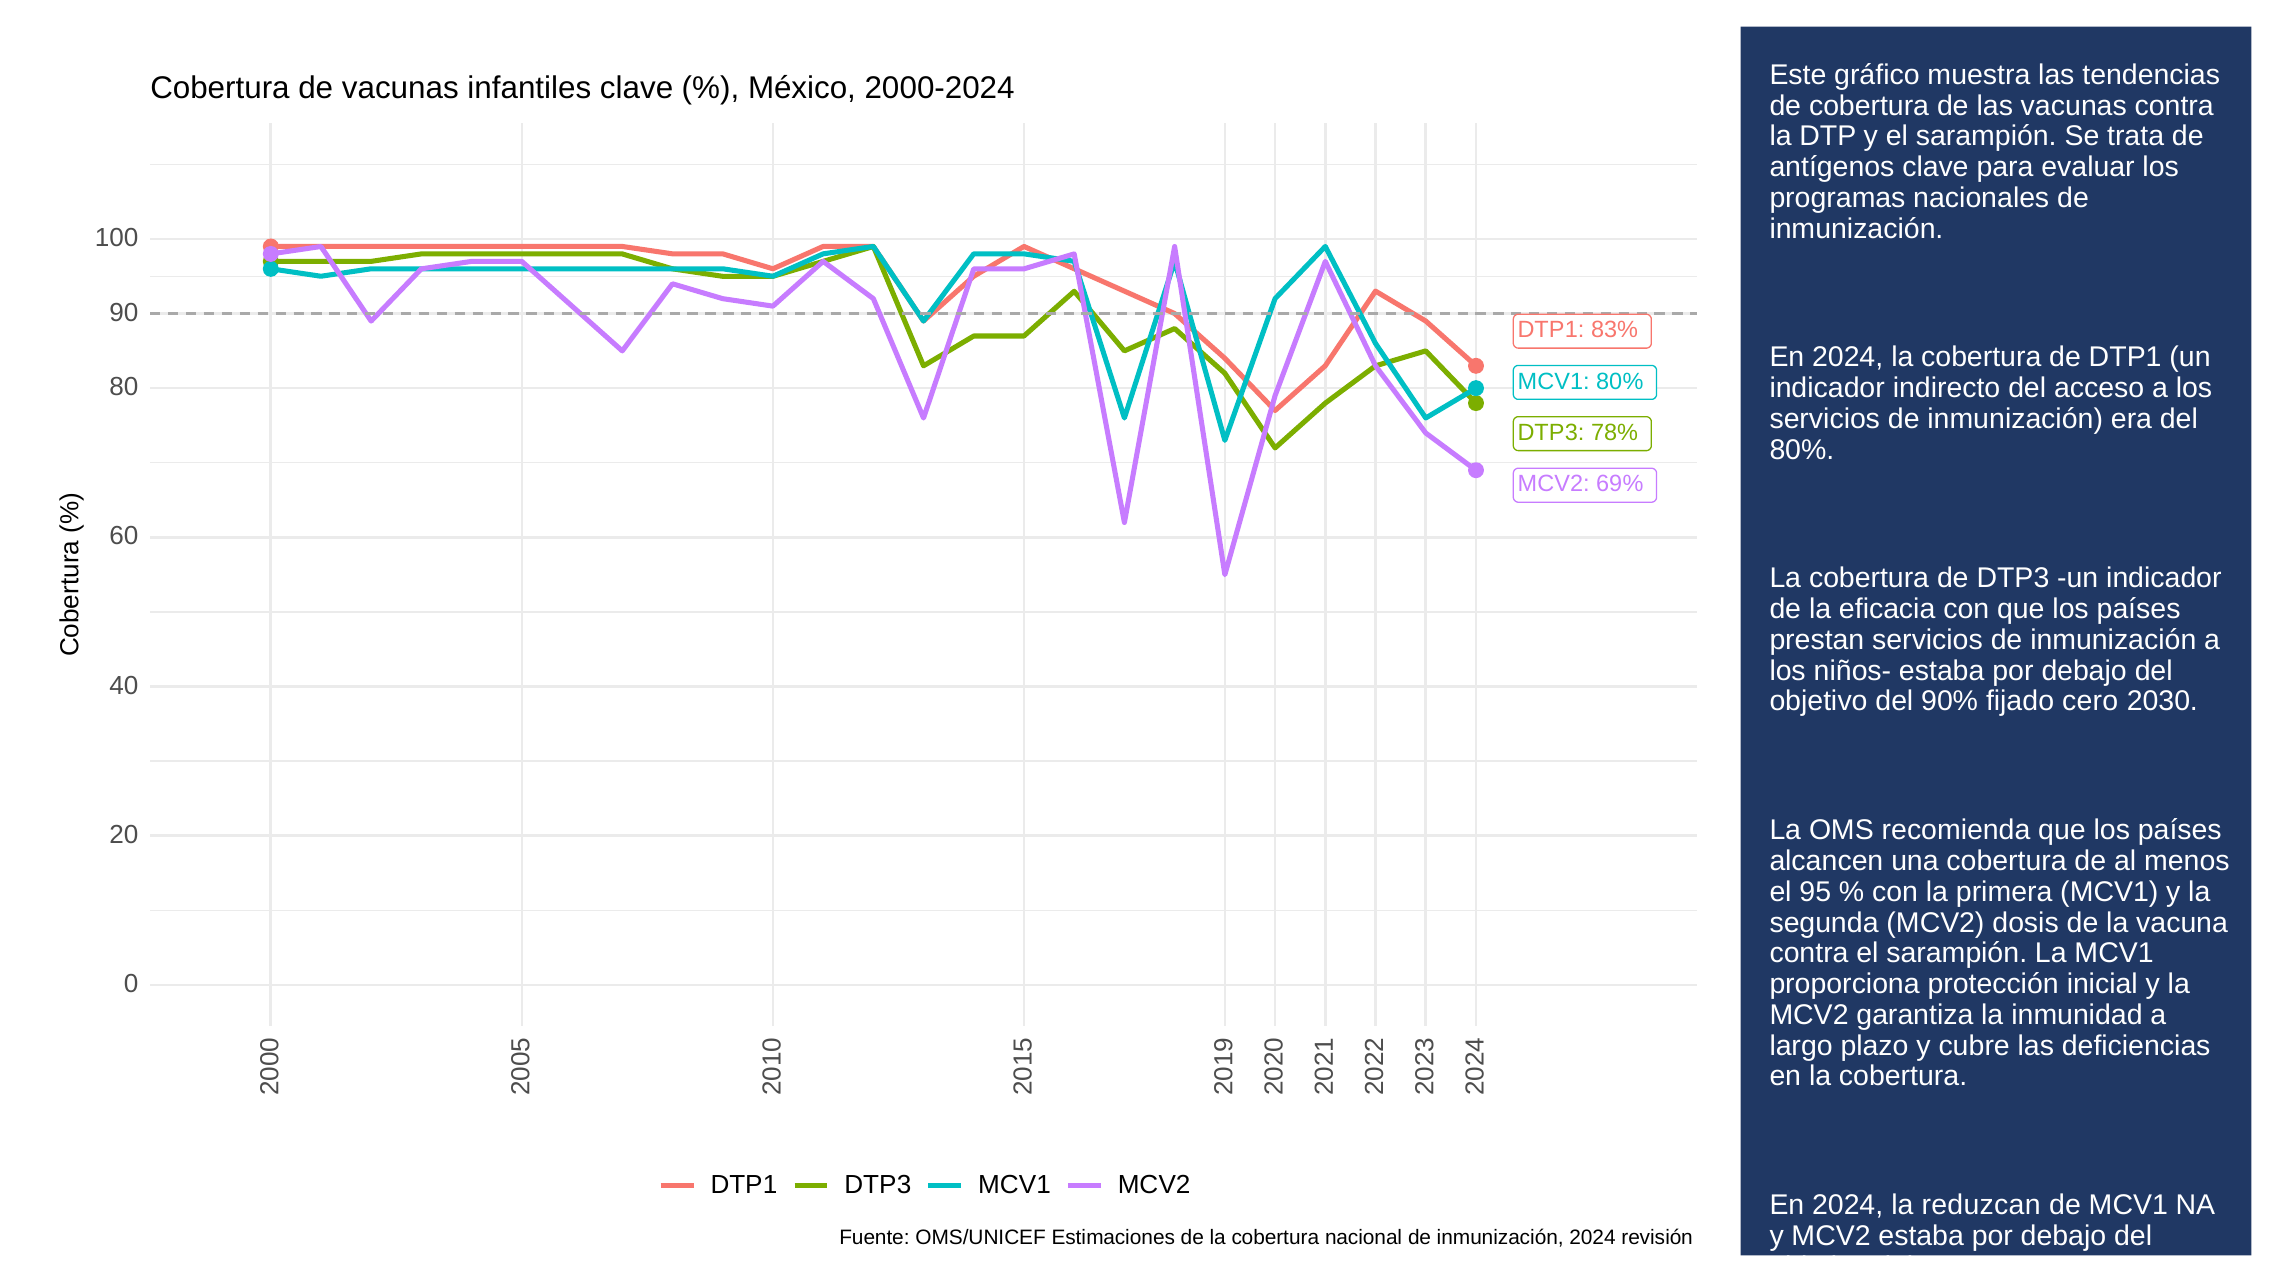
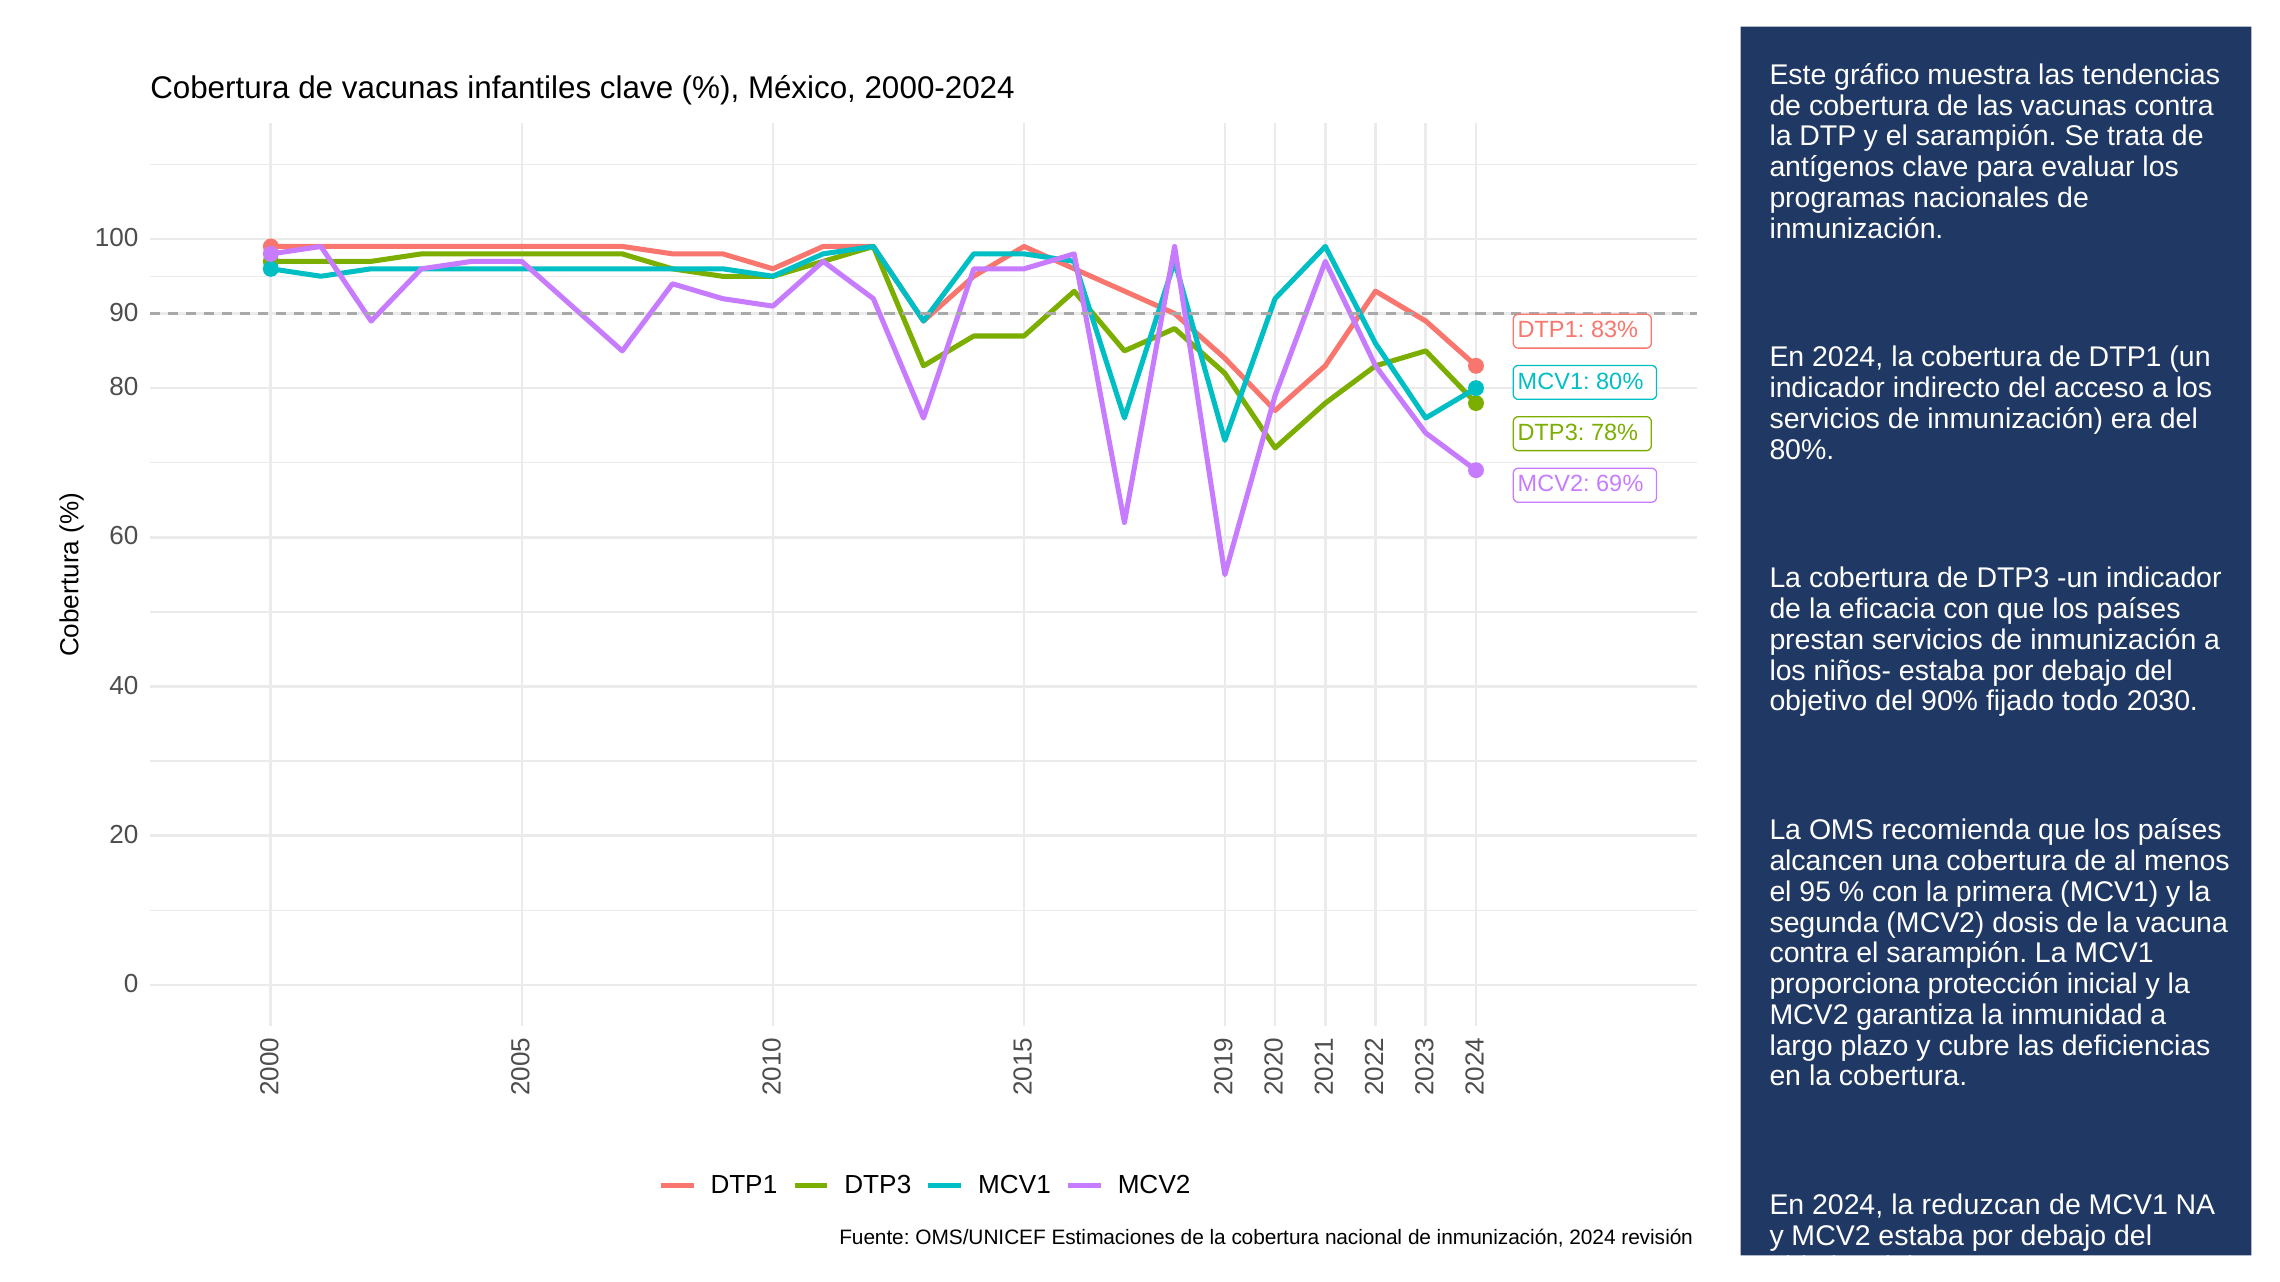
cero: cero -> todo (2090, 702)
